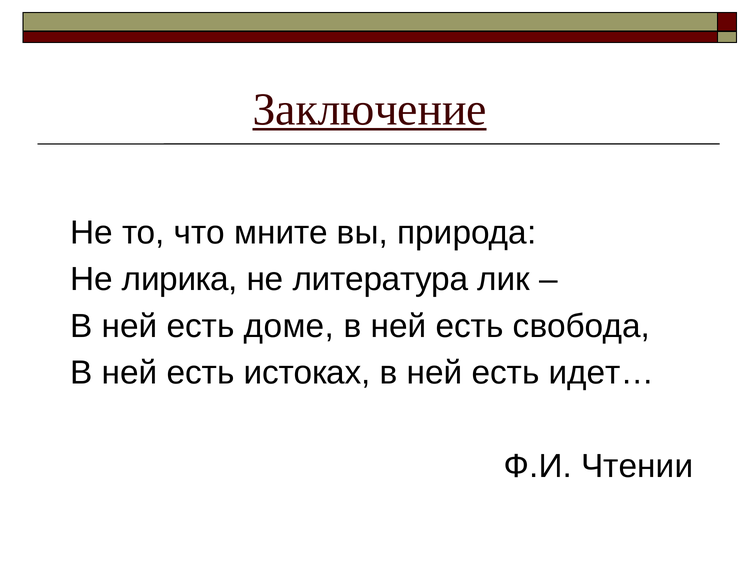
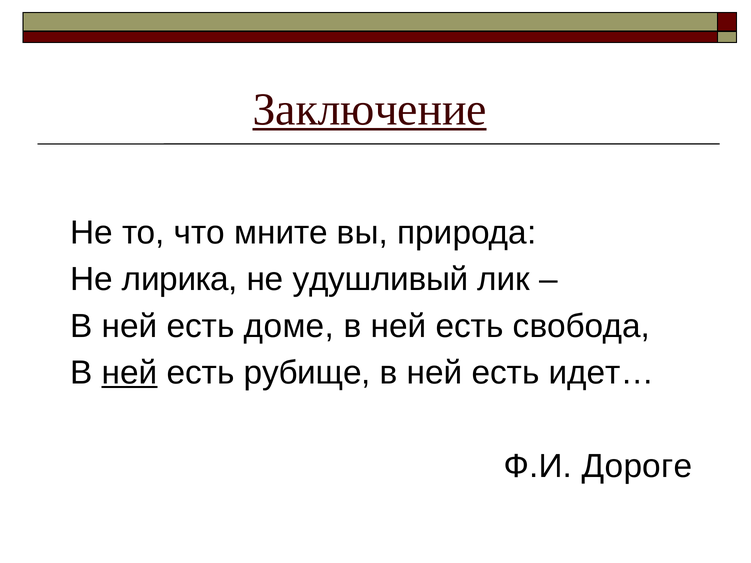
литература: литература -> удушливый (381, 279)
ней underline: none -> present (129, 373)
истоках: истоках -> рубище (307, 373)
Чтении: Чтении -> Дороге (637, 466)
